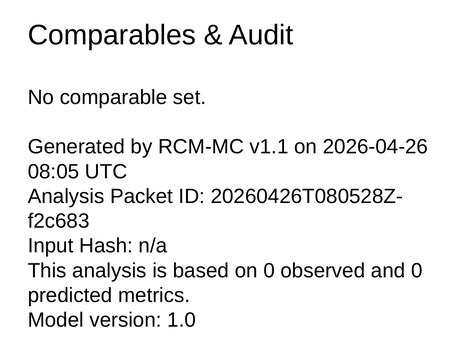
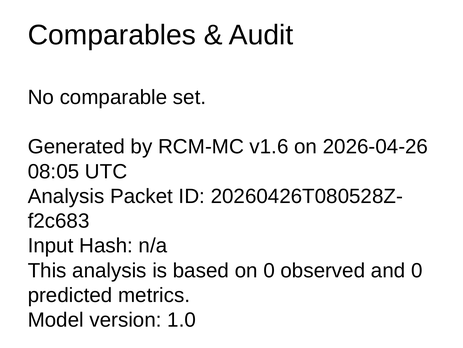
v1.1: v1.1 -> v1.6 (269, 146)
